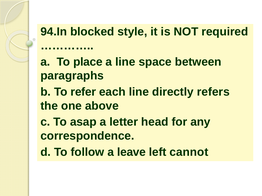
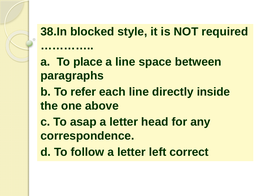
94.In: 94.In -> 38.In (54, 32)
refers: refers -> inside (213, 92)
follow a leave: leave -> letter (131, 152)
cannot: cannot -> correct (189, 152)
